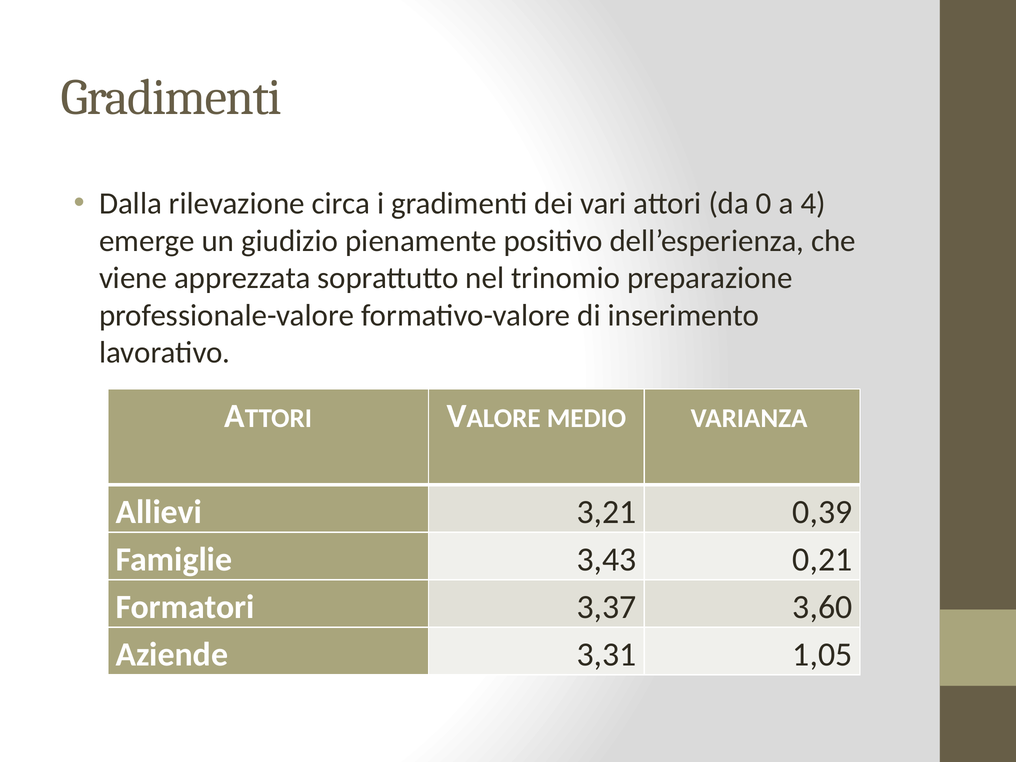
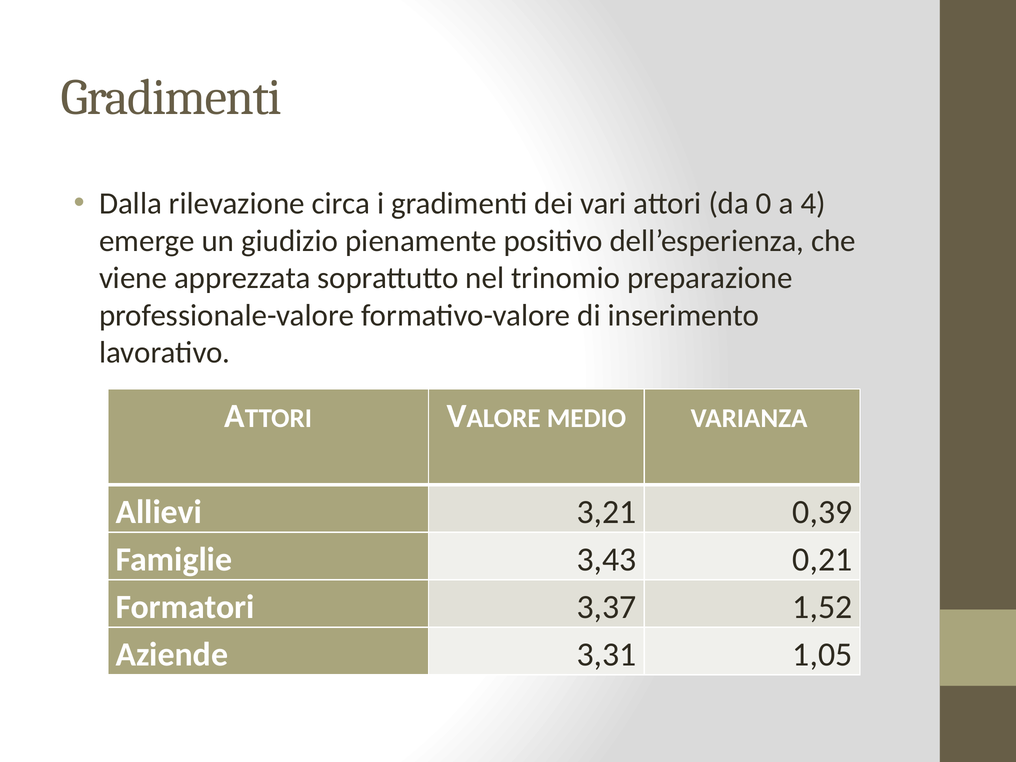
3,60: 3,60 -> 1,52 (822, 607)
